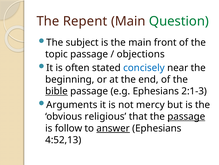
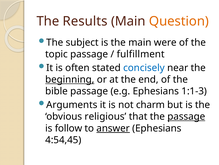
Repent: Repent -> Results (85, 21)
Question colour: green -> orange (179, 21)
front: front -> were (165, 42)
objections: objections -> fulfillment (141, 54)
beginning underline: none -> present (70, 79)
bible underline: present -> none (57, 91)
2:1-3: 2:1-3 -> 1:1-3 (194, 91)
mercy: mercy -> charm (150, 104)
4:52,13: 4:52,13 -> 4:54,45 (63, 139)
